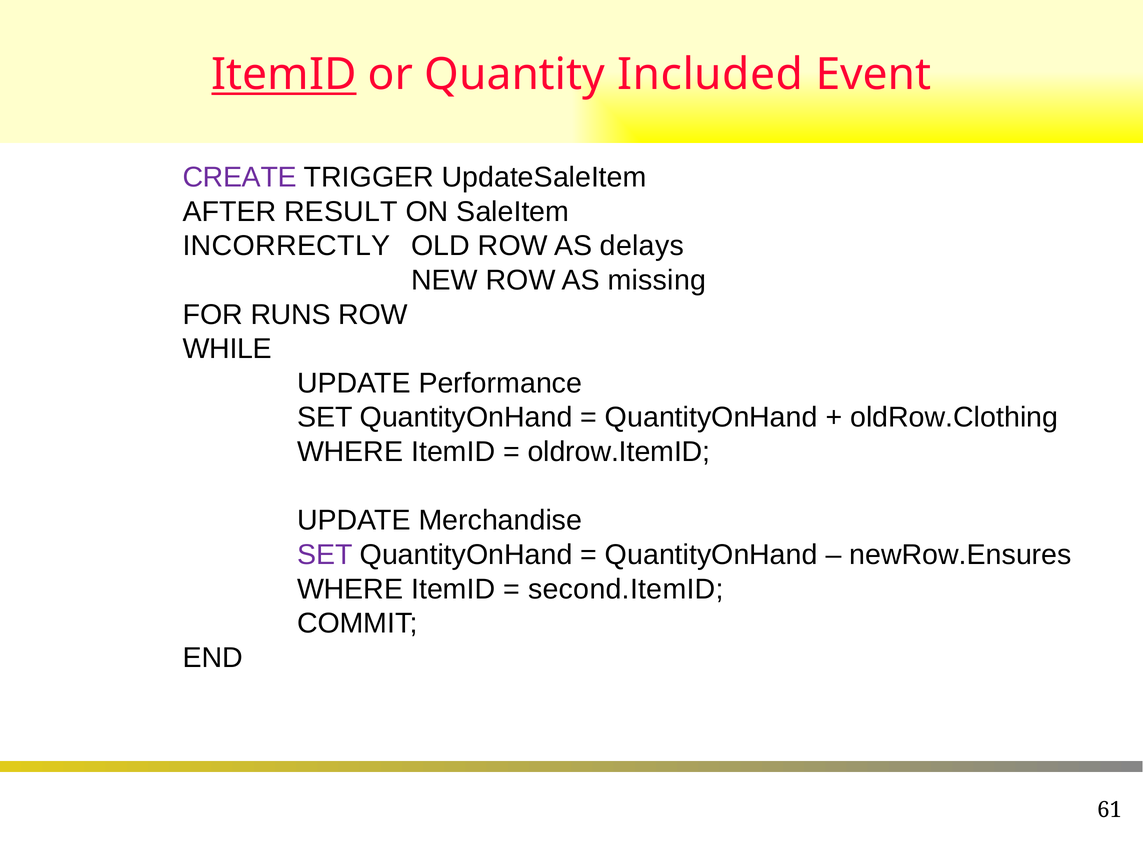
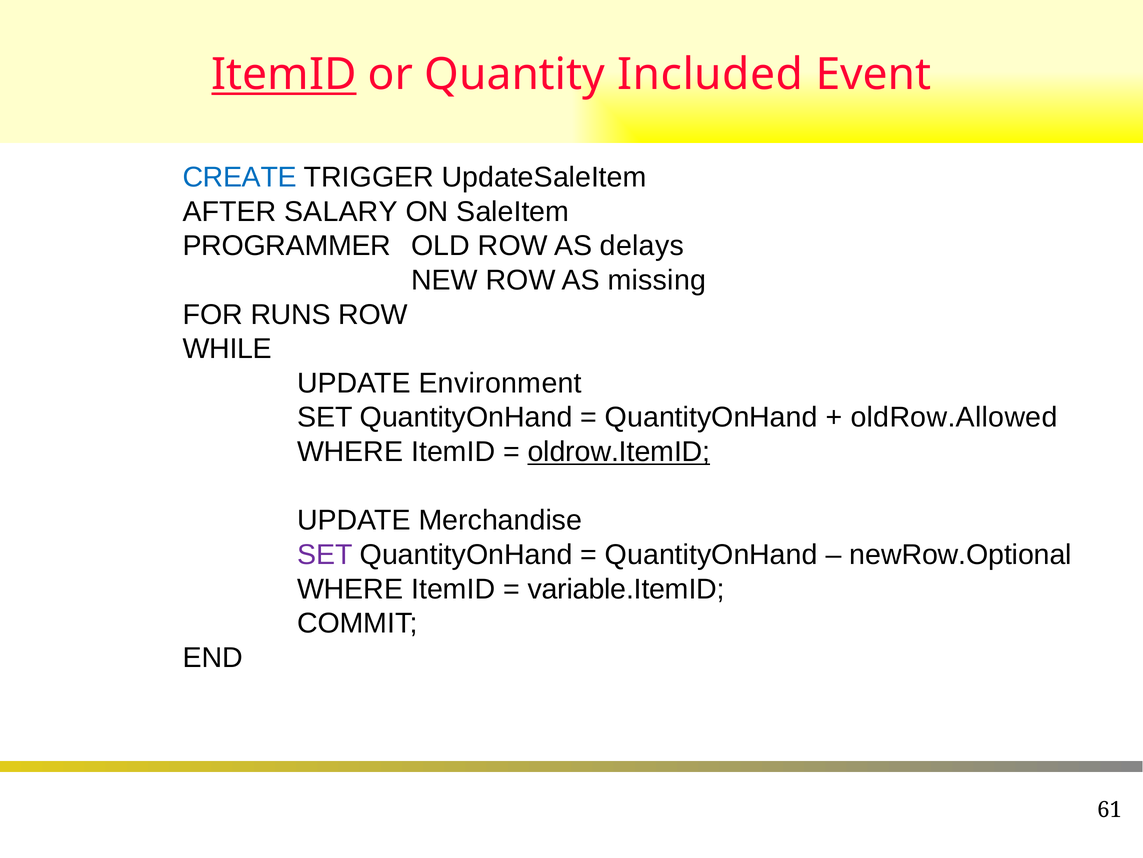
CREATE colour: purple -> blue (240, 177)
RESULT: RESULT -> SALARY (341, 211)
INCORRECTLY: INCORRECTLY -> PROGRAMMER (287, 246)
Performance: Performance -> Environment (500, 383)
oldRow.Clothing: oldRow.Clothing -> oldRow.Allowed (954, 417)
oldrow.ItemID underline: none -> present (619, 451)
newRow.Ensures: newRow.Ensures -> newRow.Optional (961, 554)
second.ItemID: second.ItemID -> variable.ItemID (626, 589)
